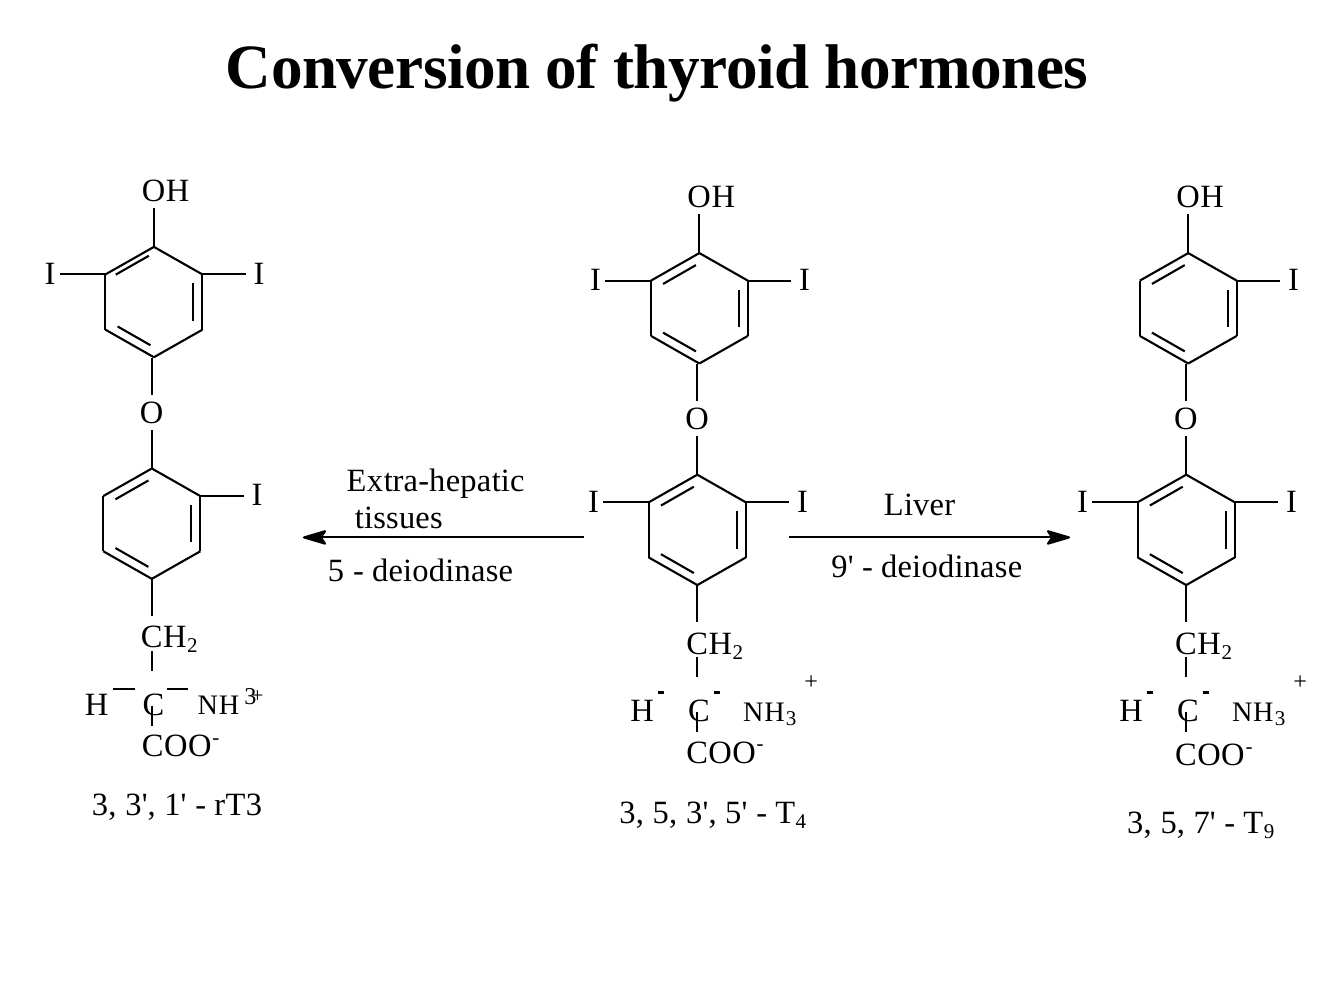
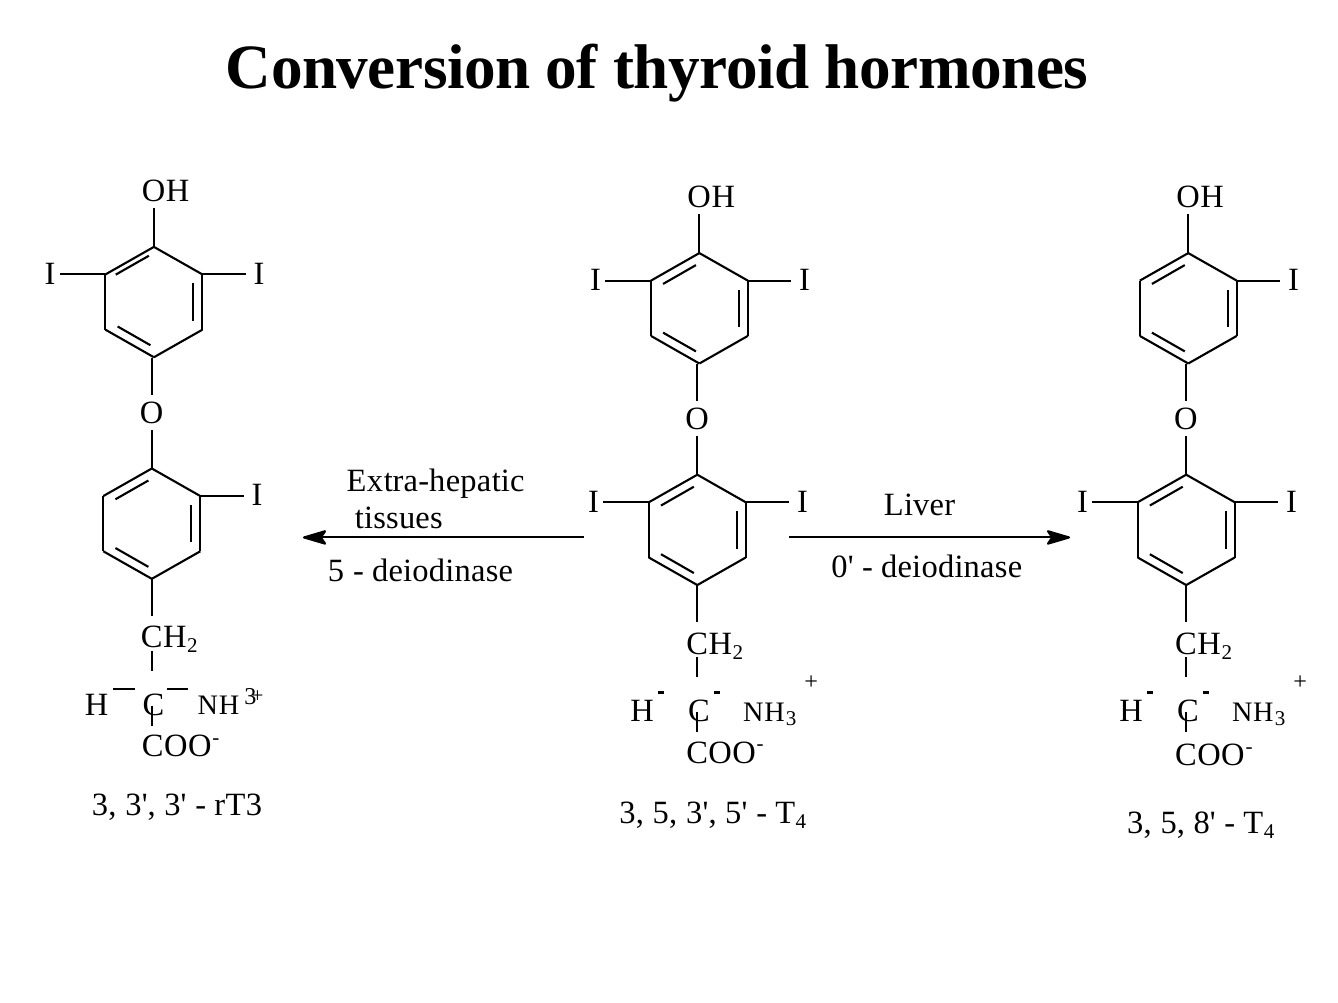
9: 9 -> 0 (843, 567)
3 3 1: 1 -> 3 (175, 806)
7: 7 -> 8 (1205, 823)
9: 9 -> 4 (1269, 832)
